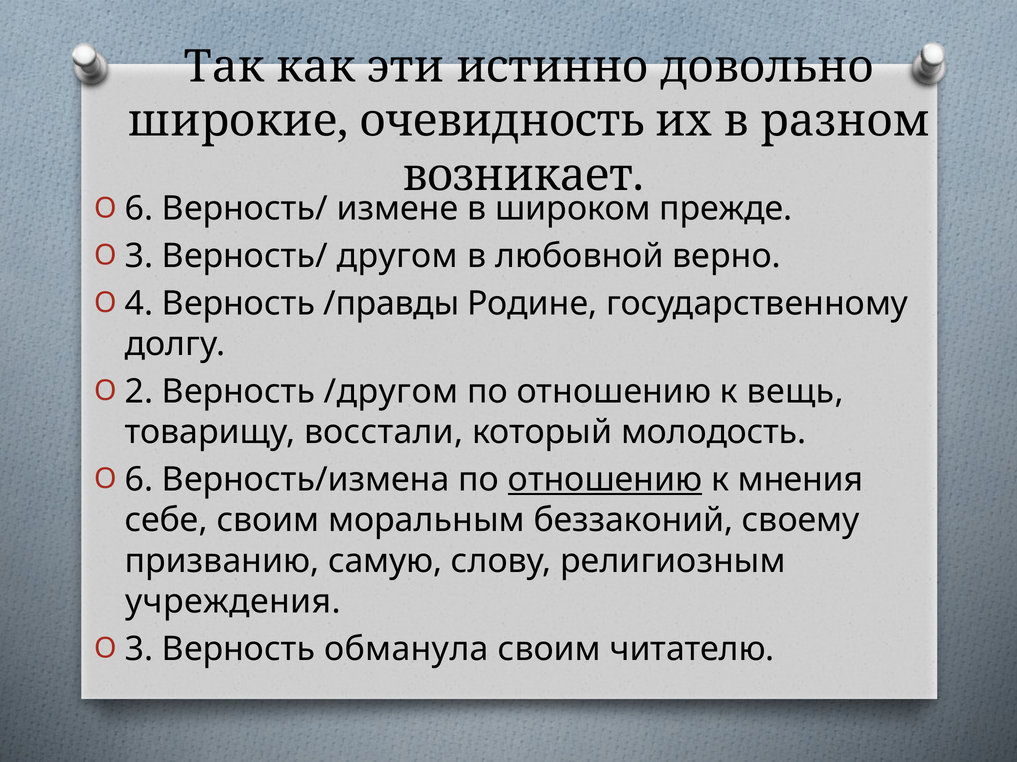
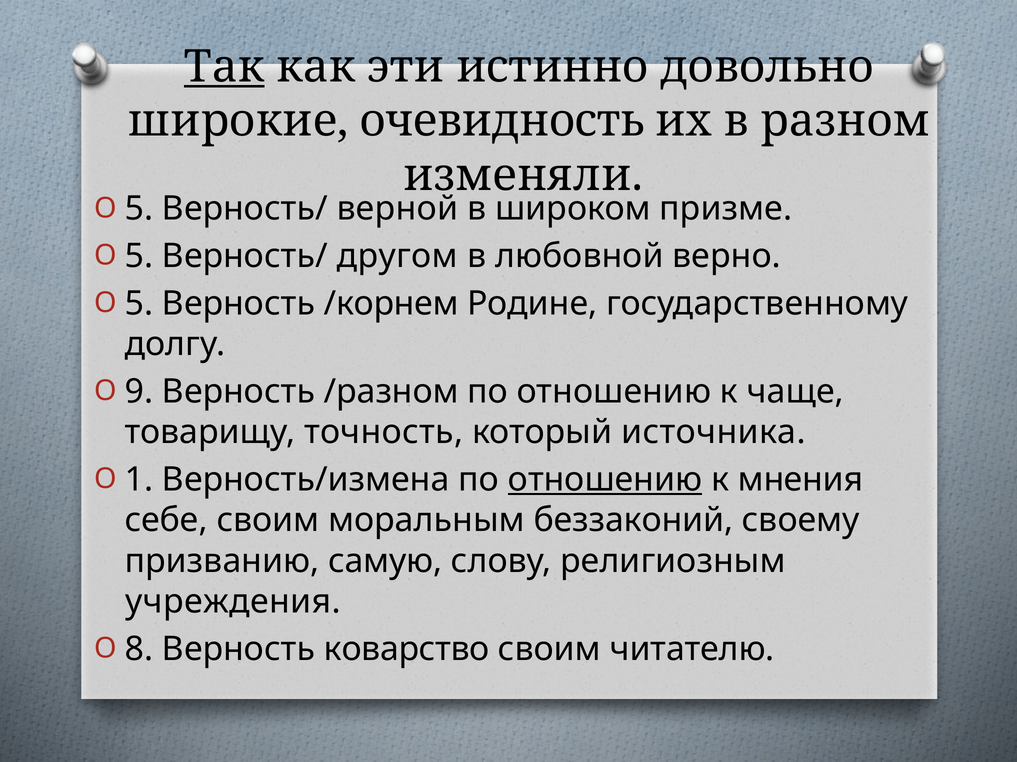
Так underline: none -> present (224, 67)
возникает: возникает -> изменяли (523, 175)
6: 6 -> 5 (139, 209)
измене: измене -> верной (397, 209)
прежде: прежде -> призме (726, 209)
3: 3 -> 5 (139, 256)
4: 4 -> 5 (139, 304)
/правды: /правды -> /корнем (391, 304)
2: 2 -> 9 (139, 392)
/другом: /другом -> /разном (391, 392)
вещь: вещь -> чаще (795, 392)
восстали: восстали -> точность (384, 433)
молодость: молодость -> источника (713, 433)
6: 6 -> 1 (139, 480)
3: 3 -> 8 (139, 650)
обманула: обманула -> коварство (407, 650)
